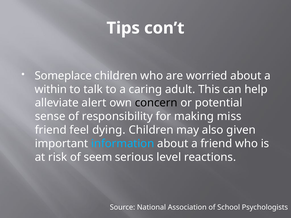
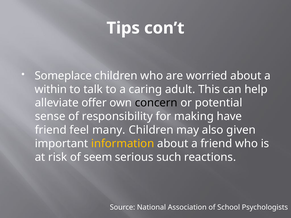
alert: alert -> offer (94, 103)
miss: miss -> have (229, 117)
dying: dying -> many (109, 130)
information colour: light blue -> yellow (123, 144)
level: level -> such (169, 157)
